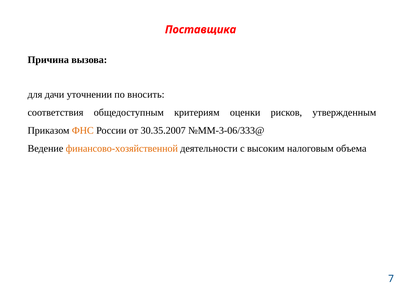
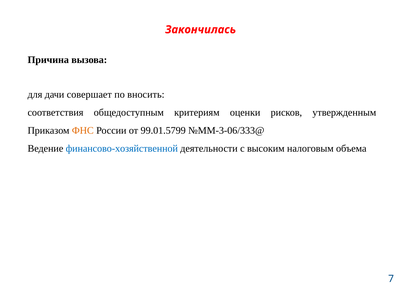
Поставщика: Поставщика -> Закончилась (201, 30)
уточнении: уточнении -> совершает (89, 94)
30.35.2007: 30.35.2007 -> 99.01.5799 (163, 130)
финансово-хозяйственной colour: orange -> blue (122, 149)
